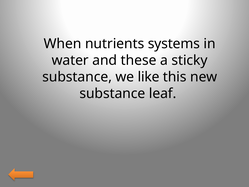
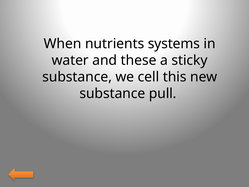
like: like -> cell (149, 77)
leaf: leaf -> pull (163, 93)
